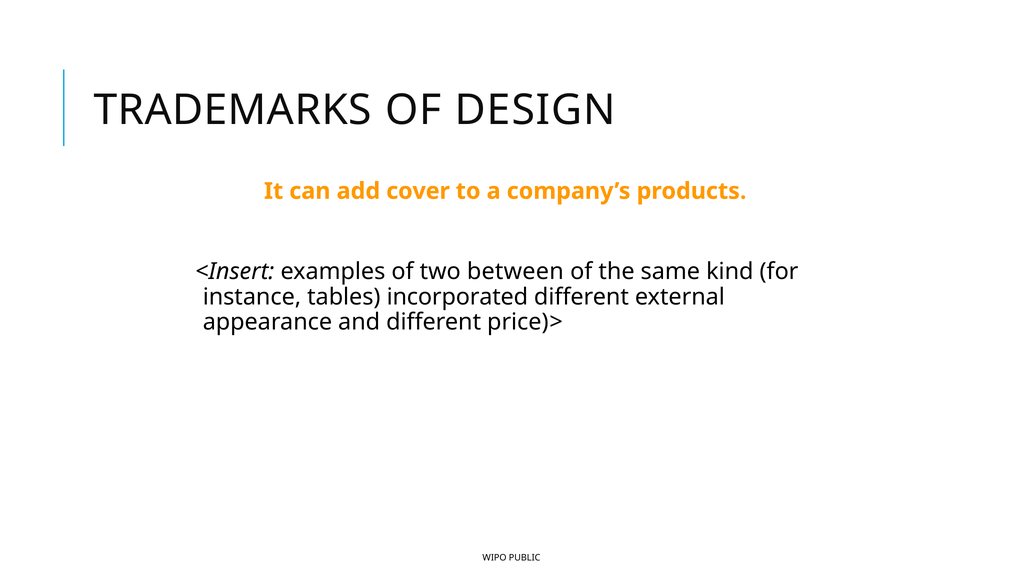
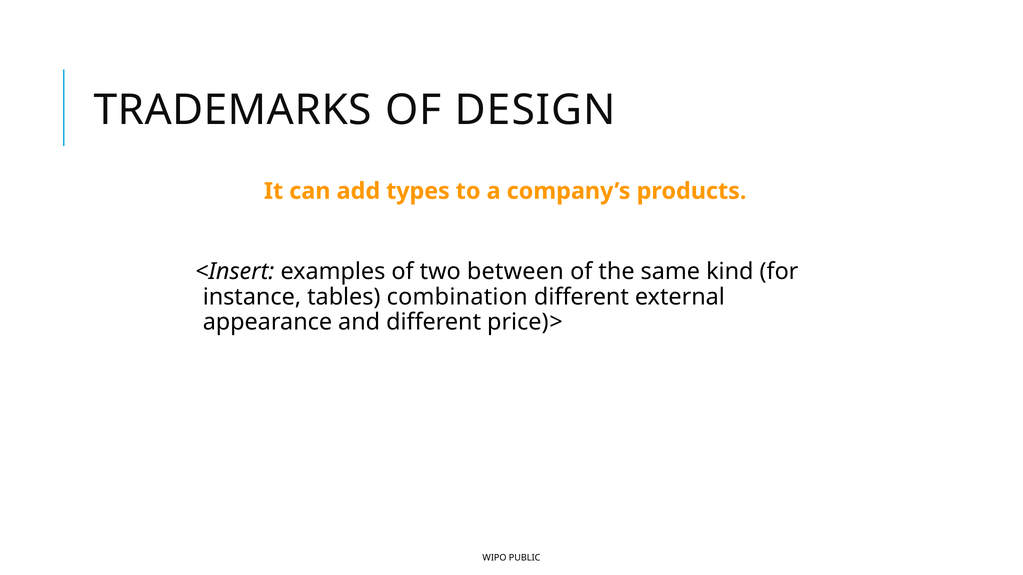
cover: cover -> types (418, 191)
incorporated: incorporated -> combination (457, 297)
